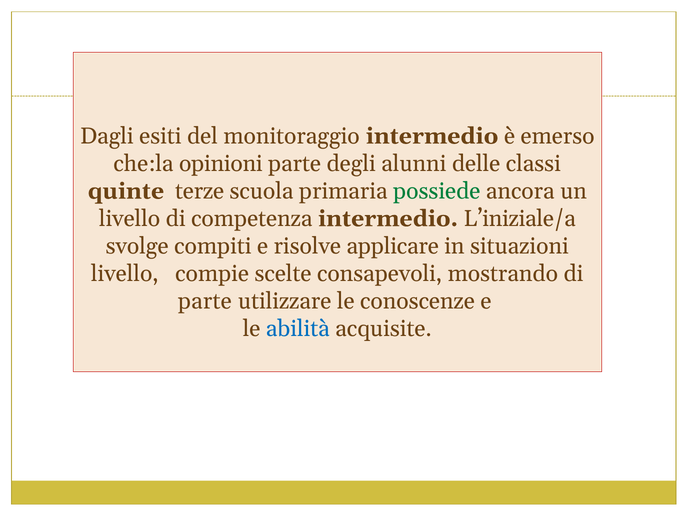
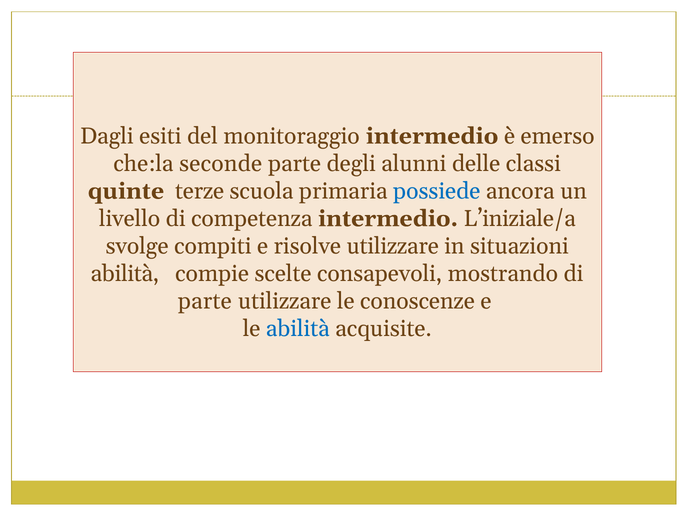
opinioni: opinioni -> seconde (221, 164)
possiede colour: green -> blue (437, 191)
risolve applicare: applicare -> utilizzare (393, 246)
livello: livello -> abilità (125, 274)
